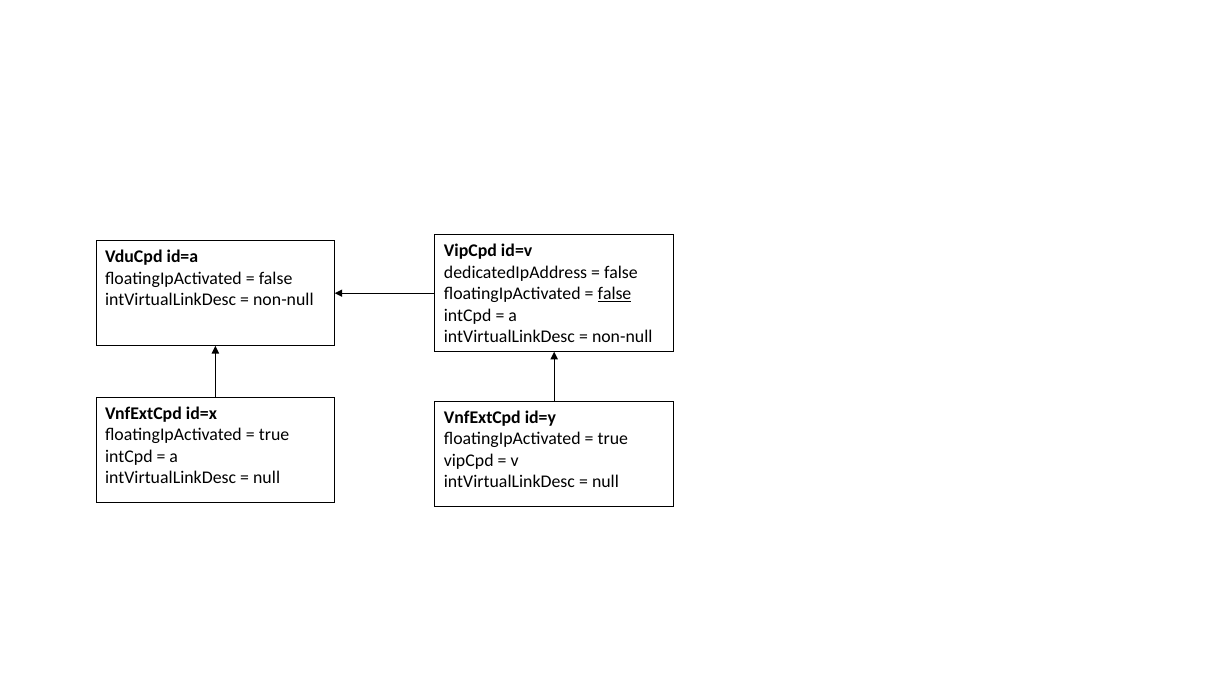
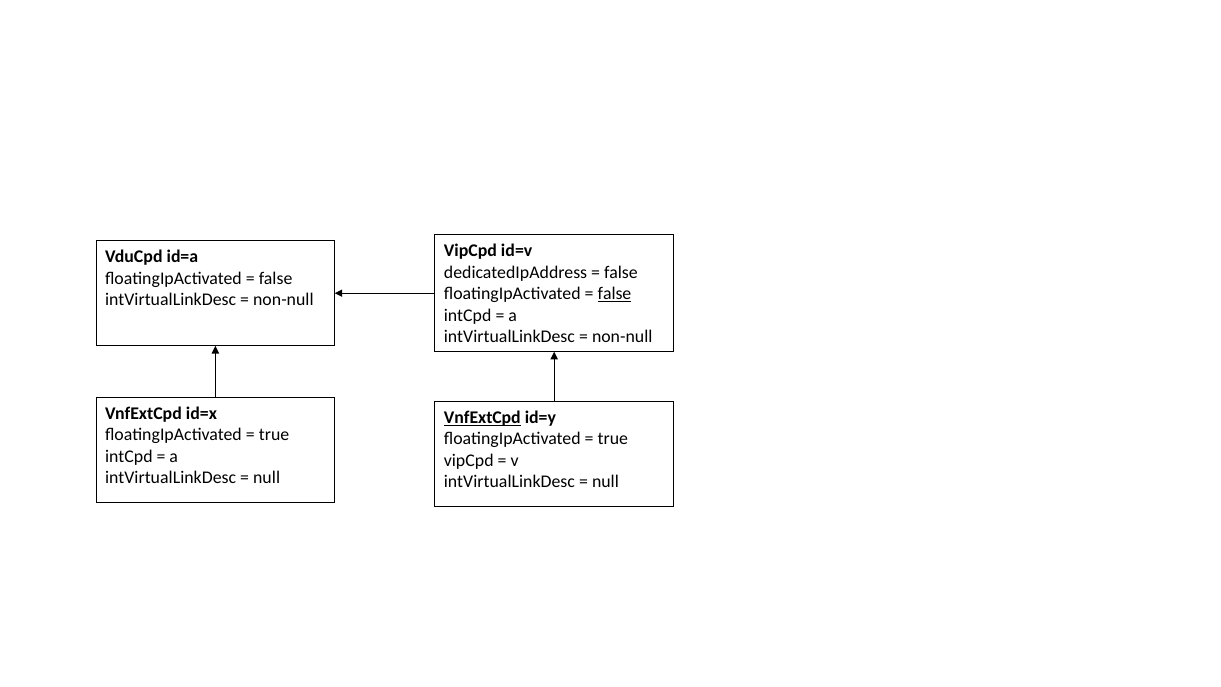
VnfExtCpd underline: none -> present (482, 417)
